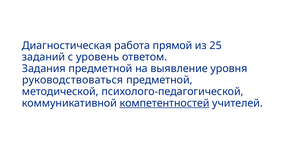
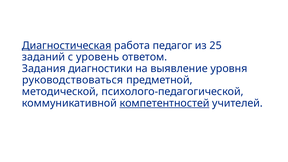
Диагностическая underline: none -> present (67, 46)
прямой: прямой -> педагог (173, 46)
Задания предметной: предметной -> диагностики (100, 69)
